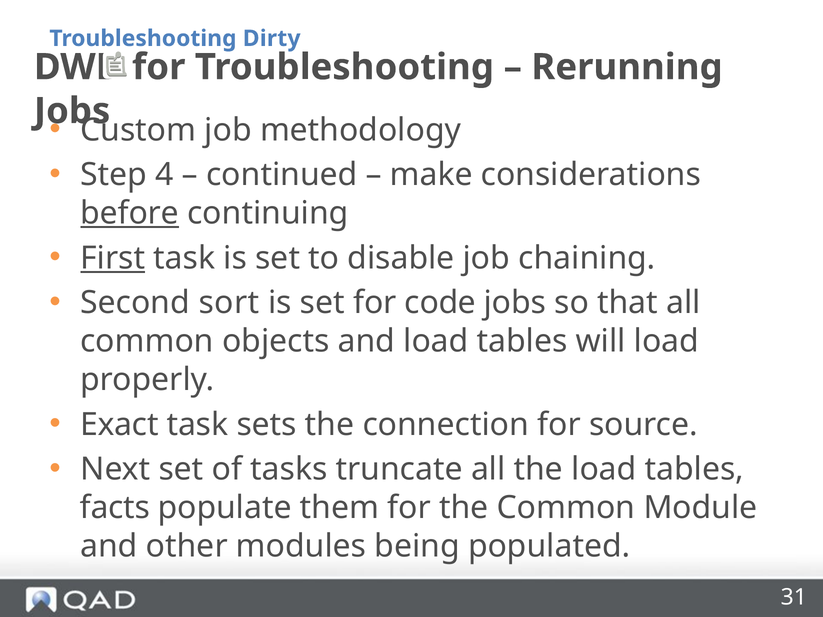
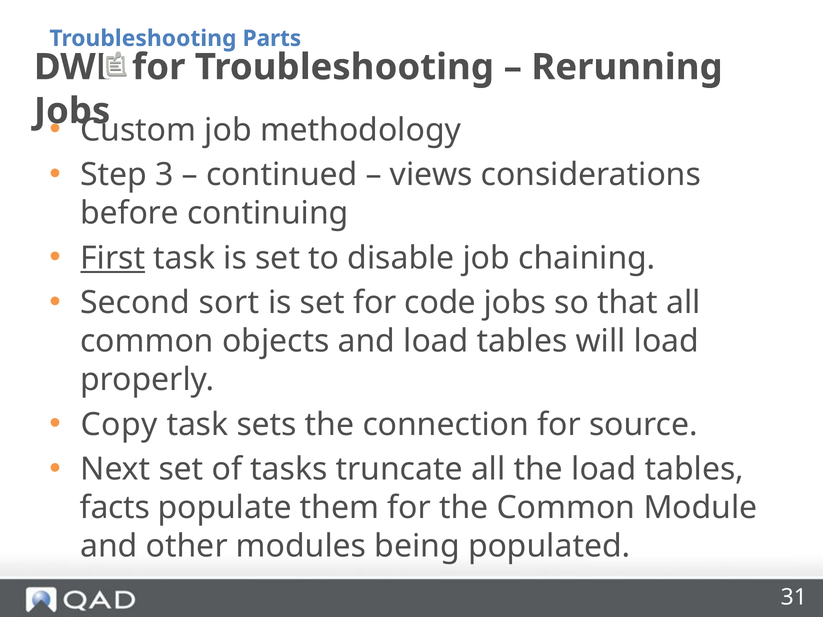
Dirty: Dirty -> Parts (272, 38)
4: 4 -> 3 (164, 175)
make: make -> views (431, 175)
before underline: present -> none (130, 213)
Exact: Exact -> Copy (119, 425)
